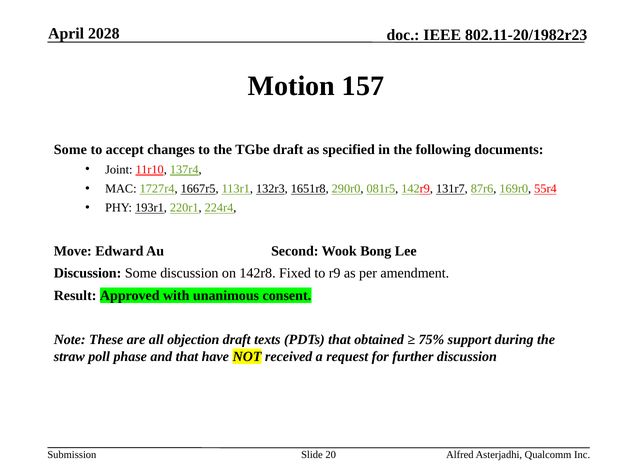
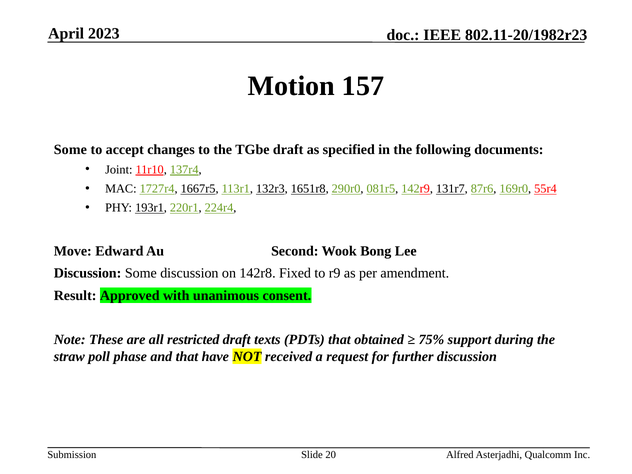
2028: 2028 -> 2023 (104, 34)
objection: objection -> restricted (193, 340)
